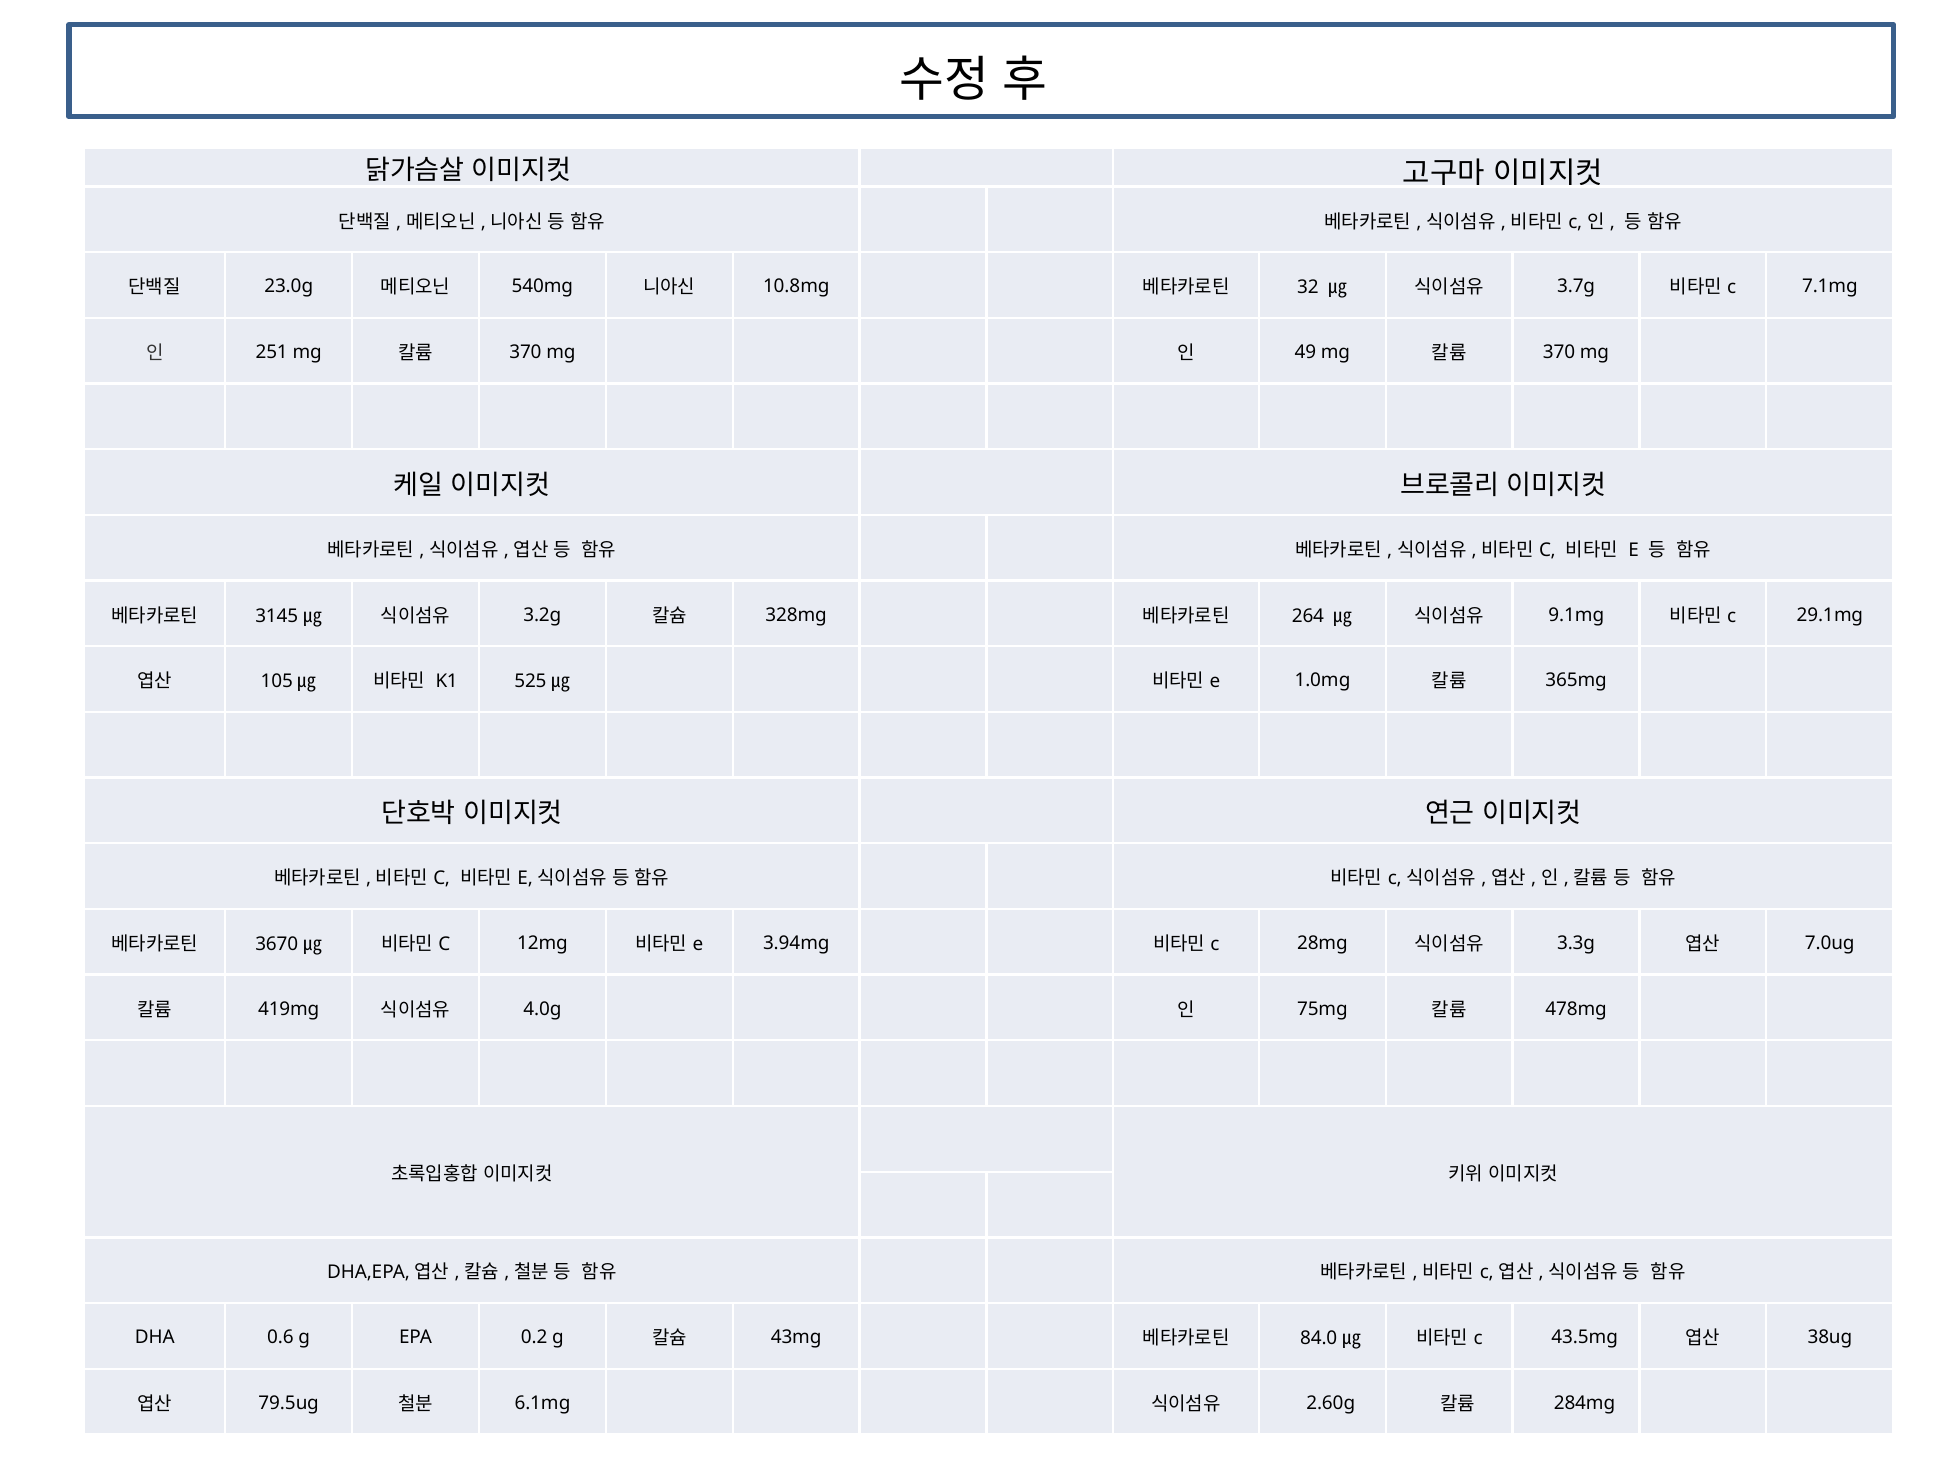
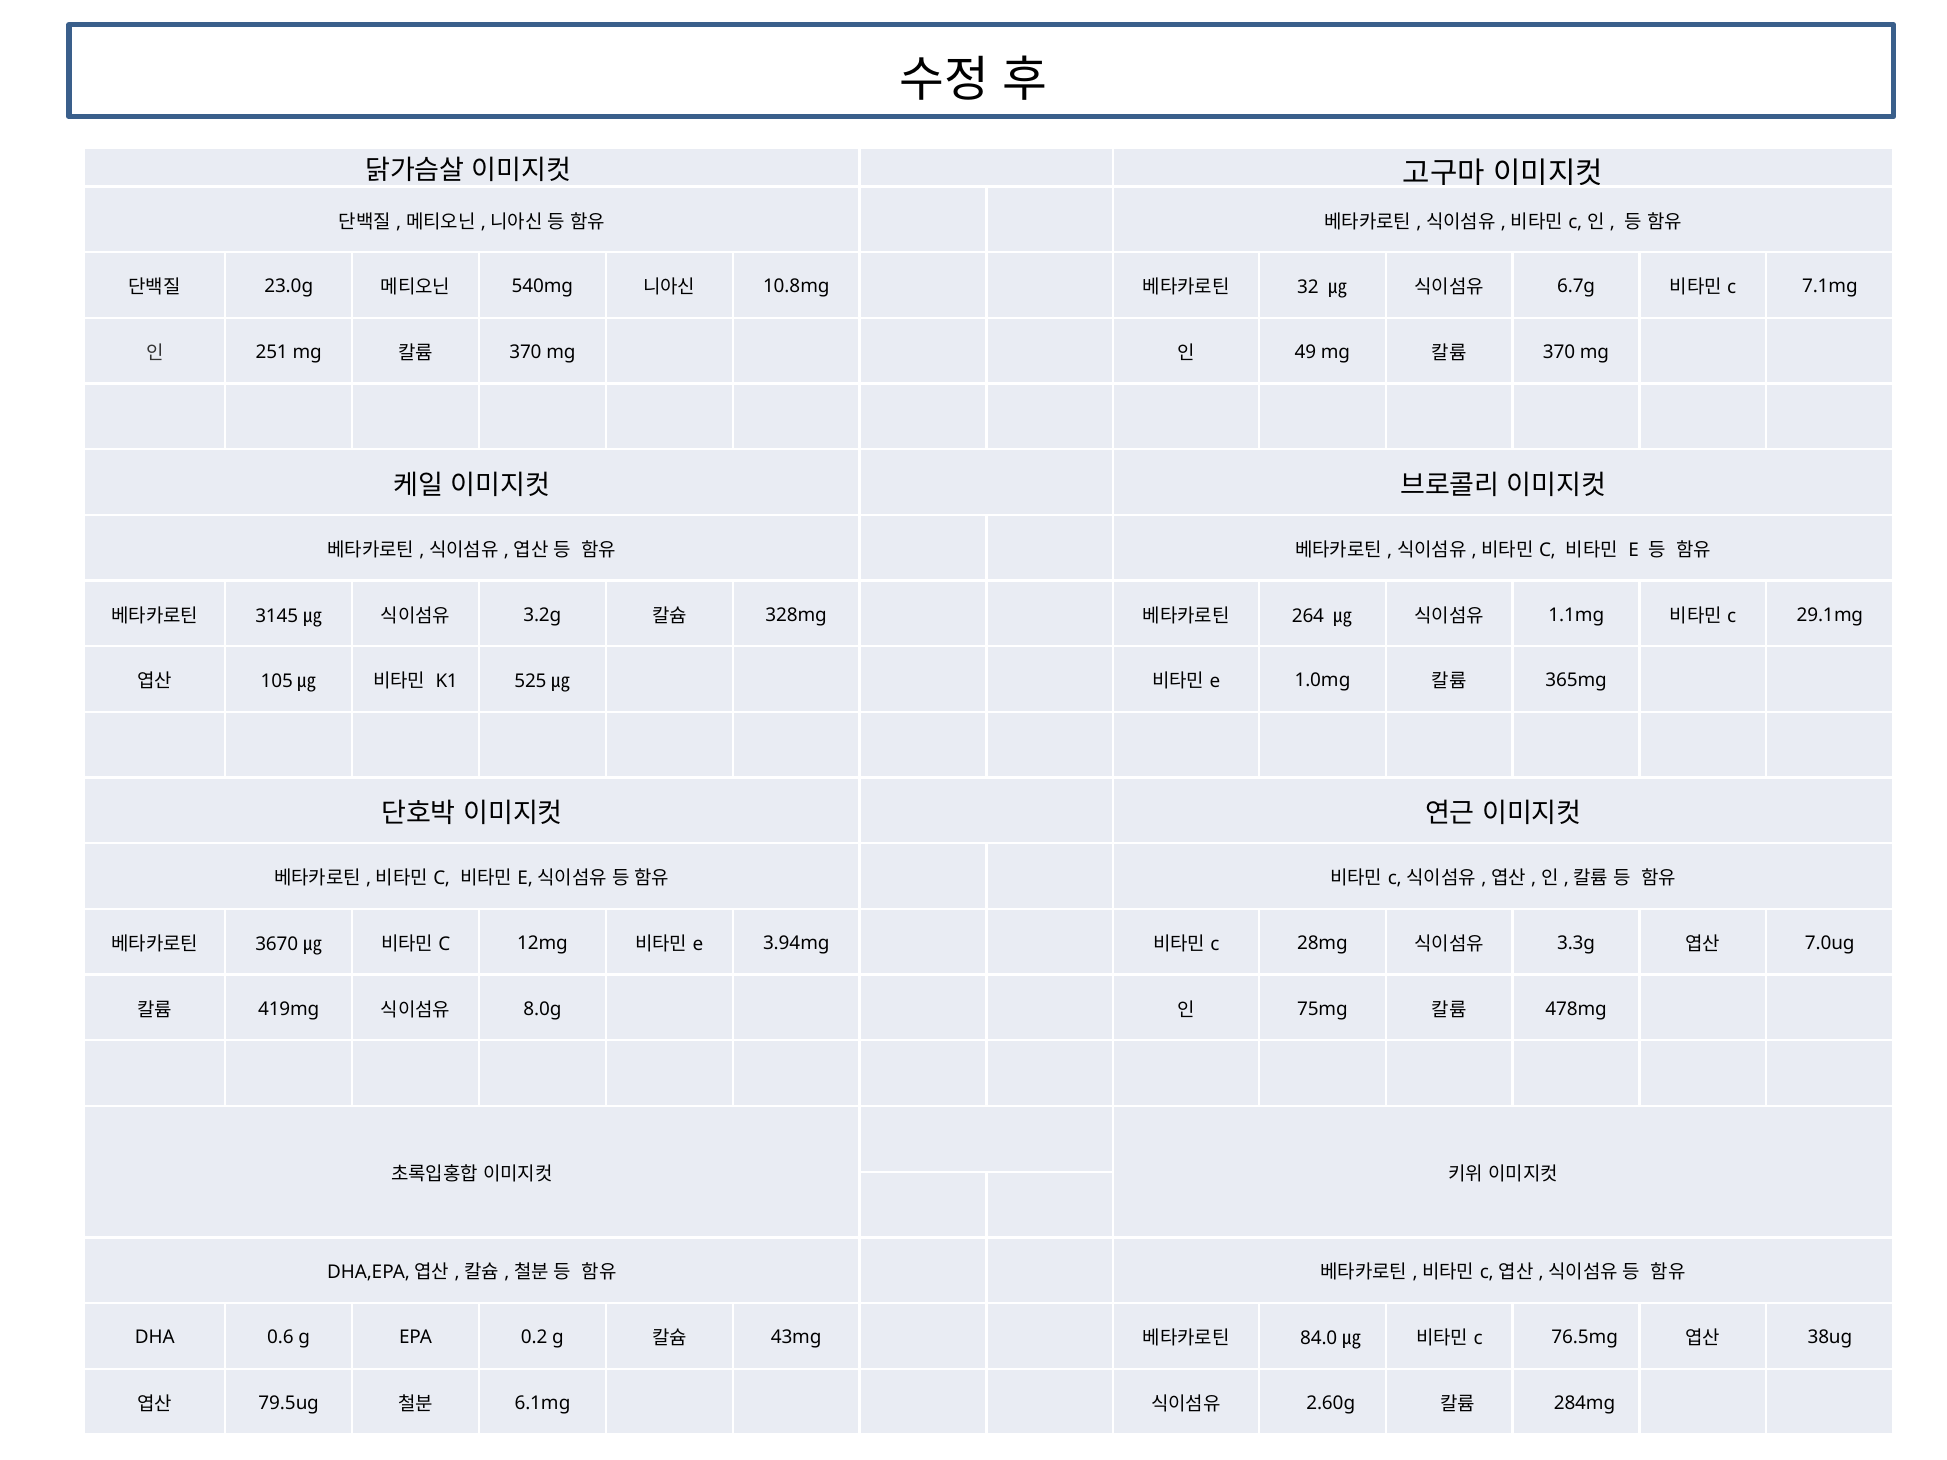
3.7g: 3.7g -> 6.7g (1576, 287)
9.1mg: 9.1mg -> 1.1mg (1576, 615)
4.0g: 4.0g -> 8.0g (542, 1009)
43.5mg: 43.5mg -> 76.5mg (1585, 1338)
